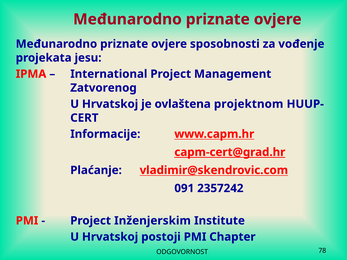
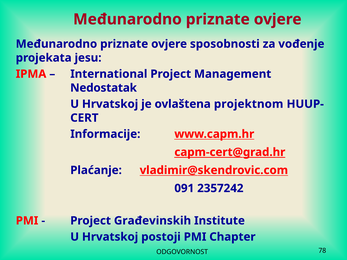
Zatvorenog: Zatvorenog -> Nedostatak (104, 88)
Inženjerskim: Inženjerskim -> Građevinskih (153, 221)
